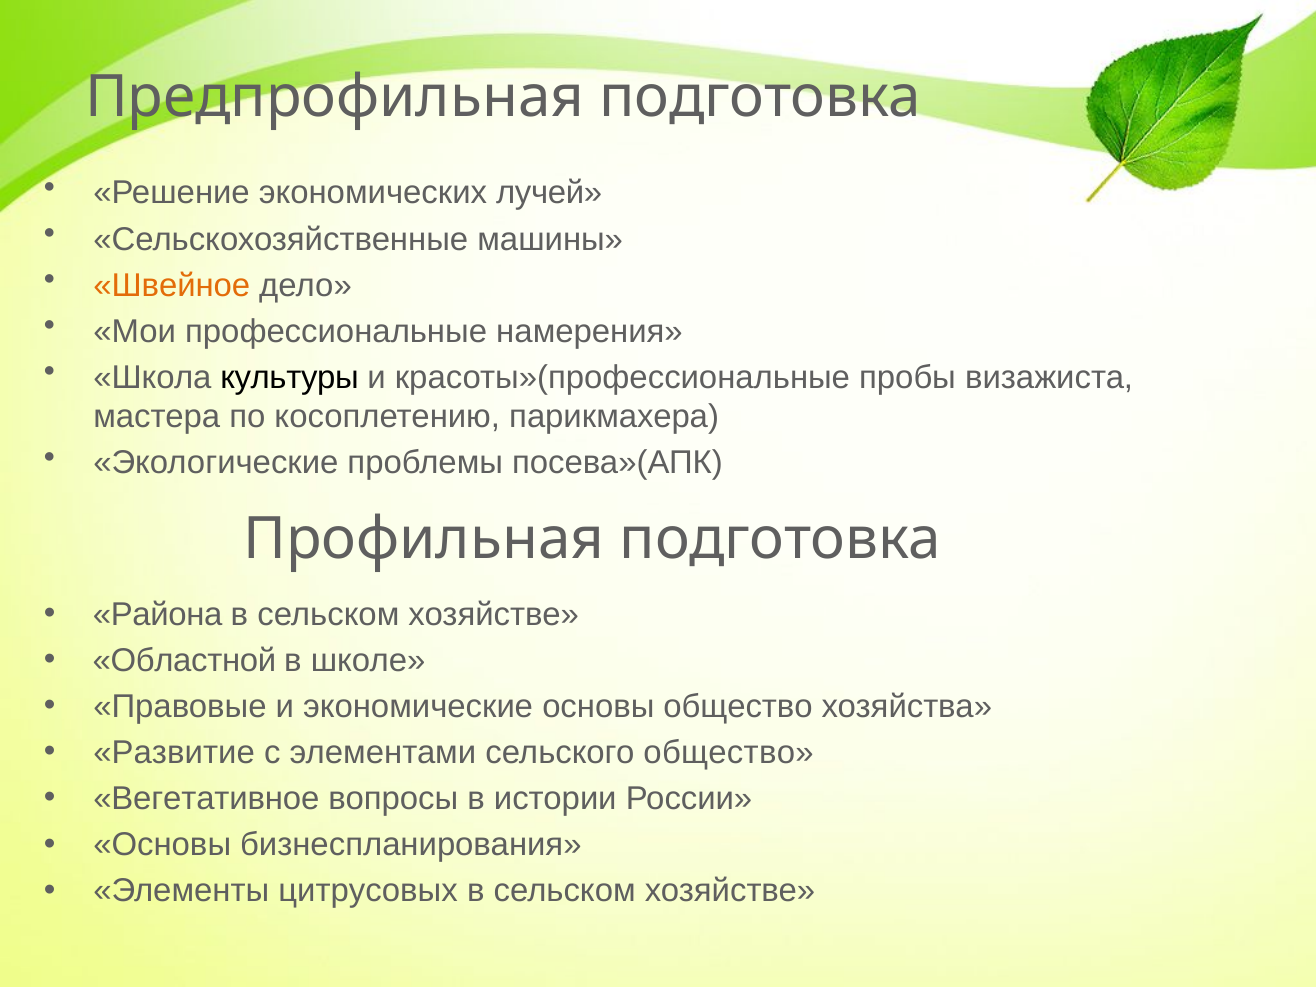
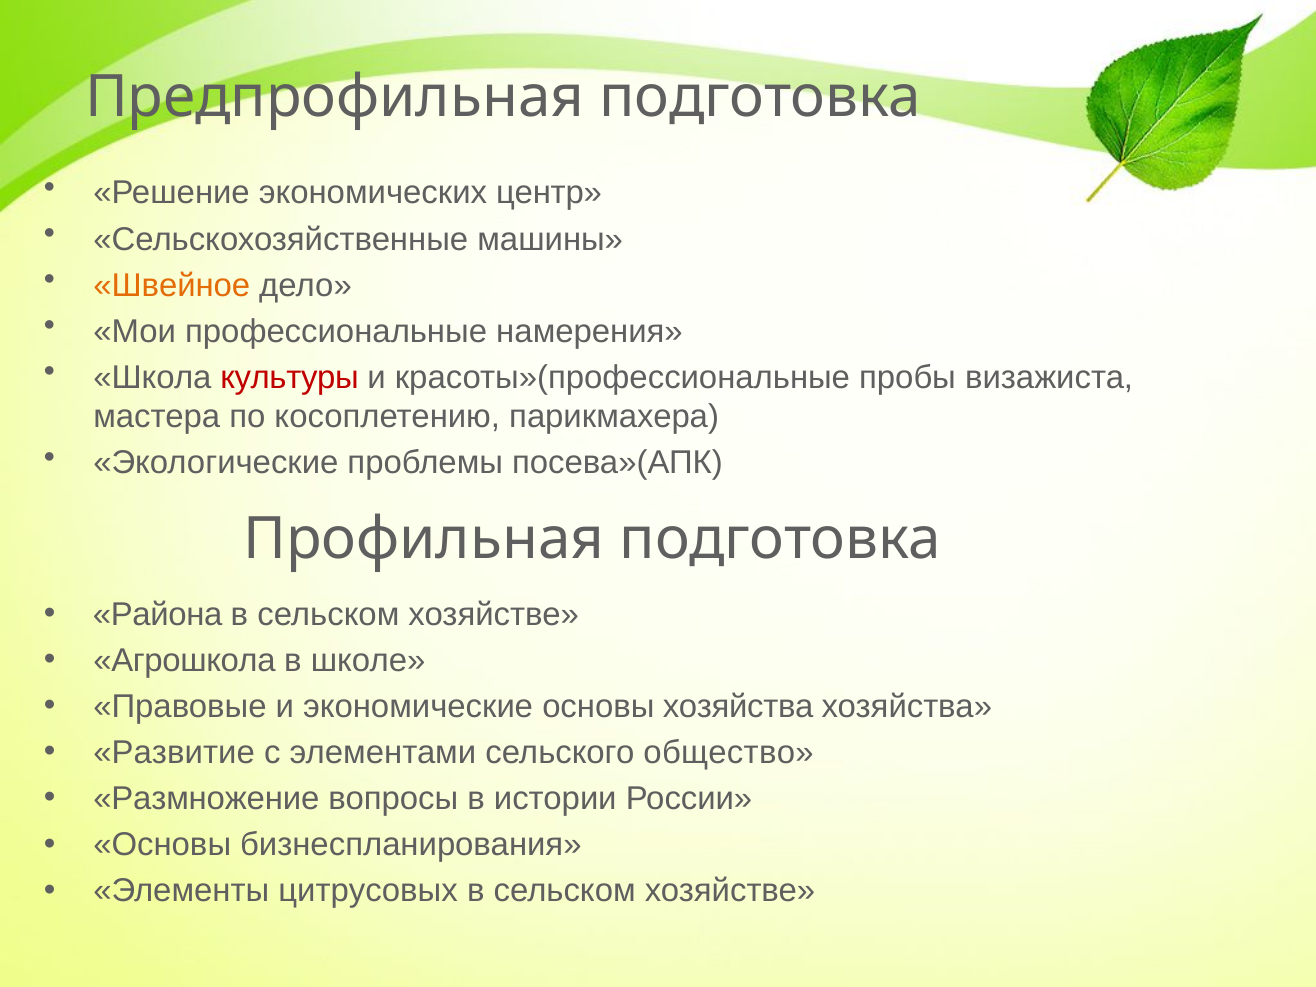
лучей: лучей -> центр (549, 193)
культуры colour: black -> red (290, 377)
Областной: Областной -> Агрошкола (184, 661)
основы общество: общество -> хозяйства (738, 707)
Вегетативное: Вегетативное -> Размножение (206, 799)
